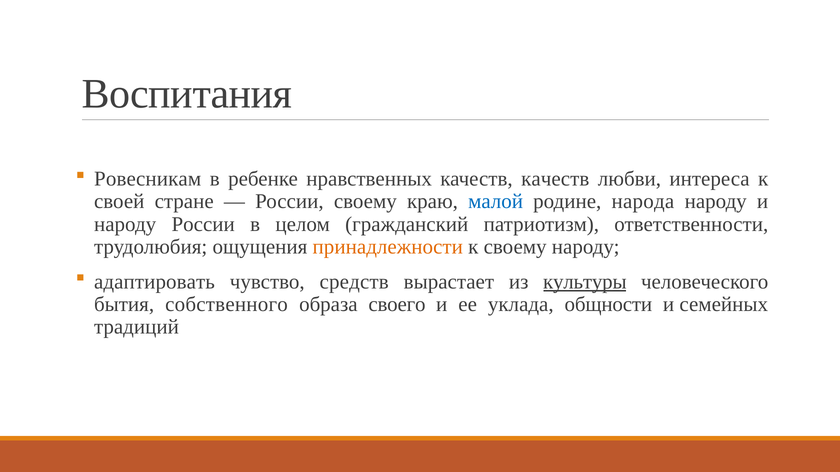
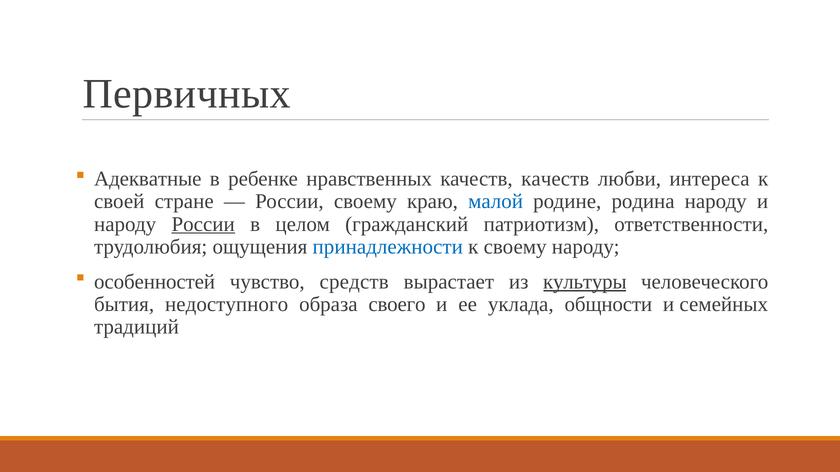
Воспитания: Воспитания -> Первичных (187, 94)
Ровесникам: Ровесникам -> Адекватные (148, 179)
народа: народа -> родина (643, 202)
России underline: none -> present (203, 224)
принадлежности colour: orange -> blue (388, 247)
адаптировать: адаптировать -> особенностей (155, 282)
собственного: собственного -> недоступного (227, 305)
